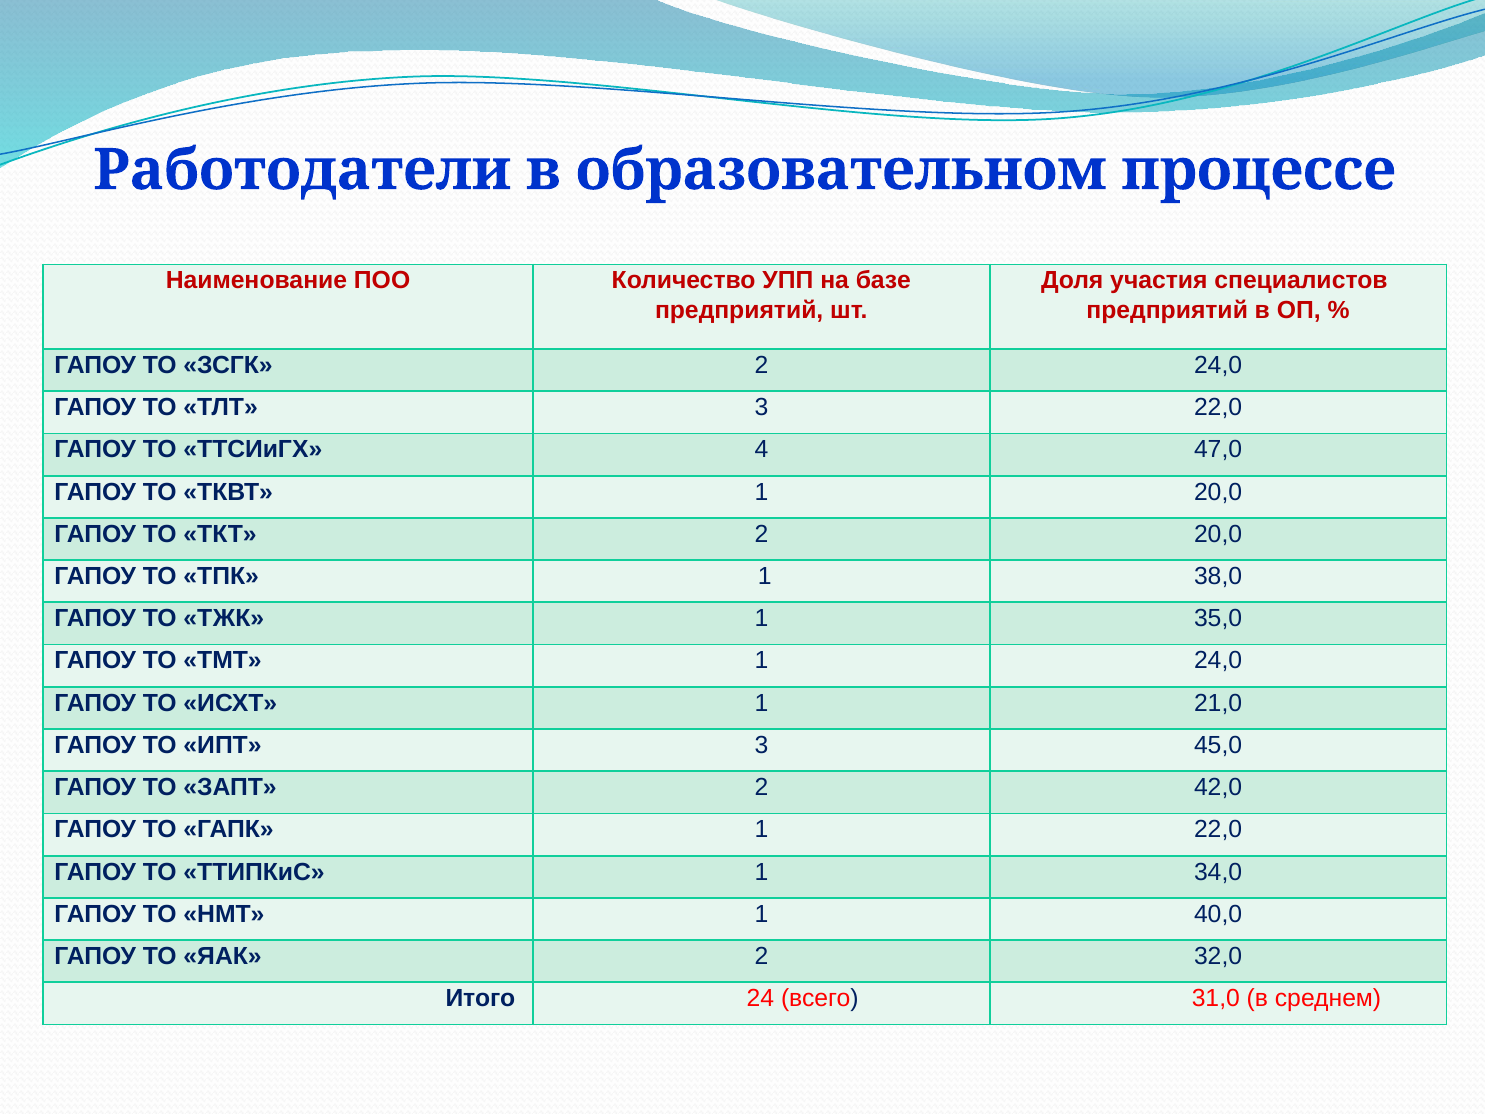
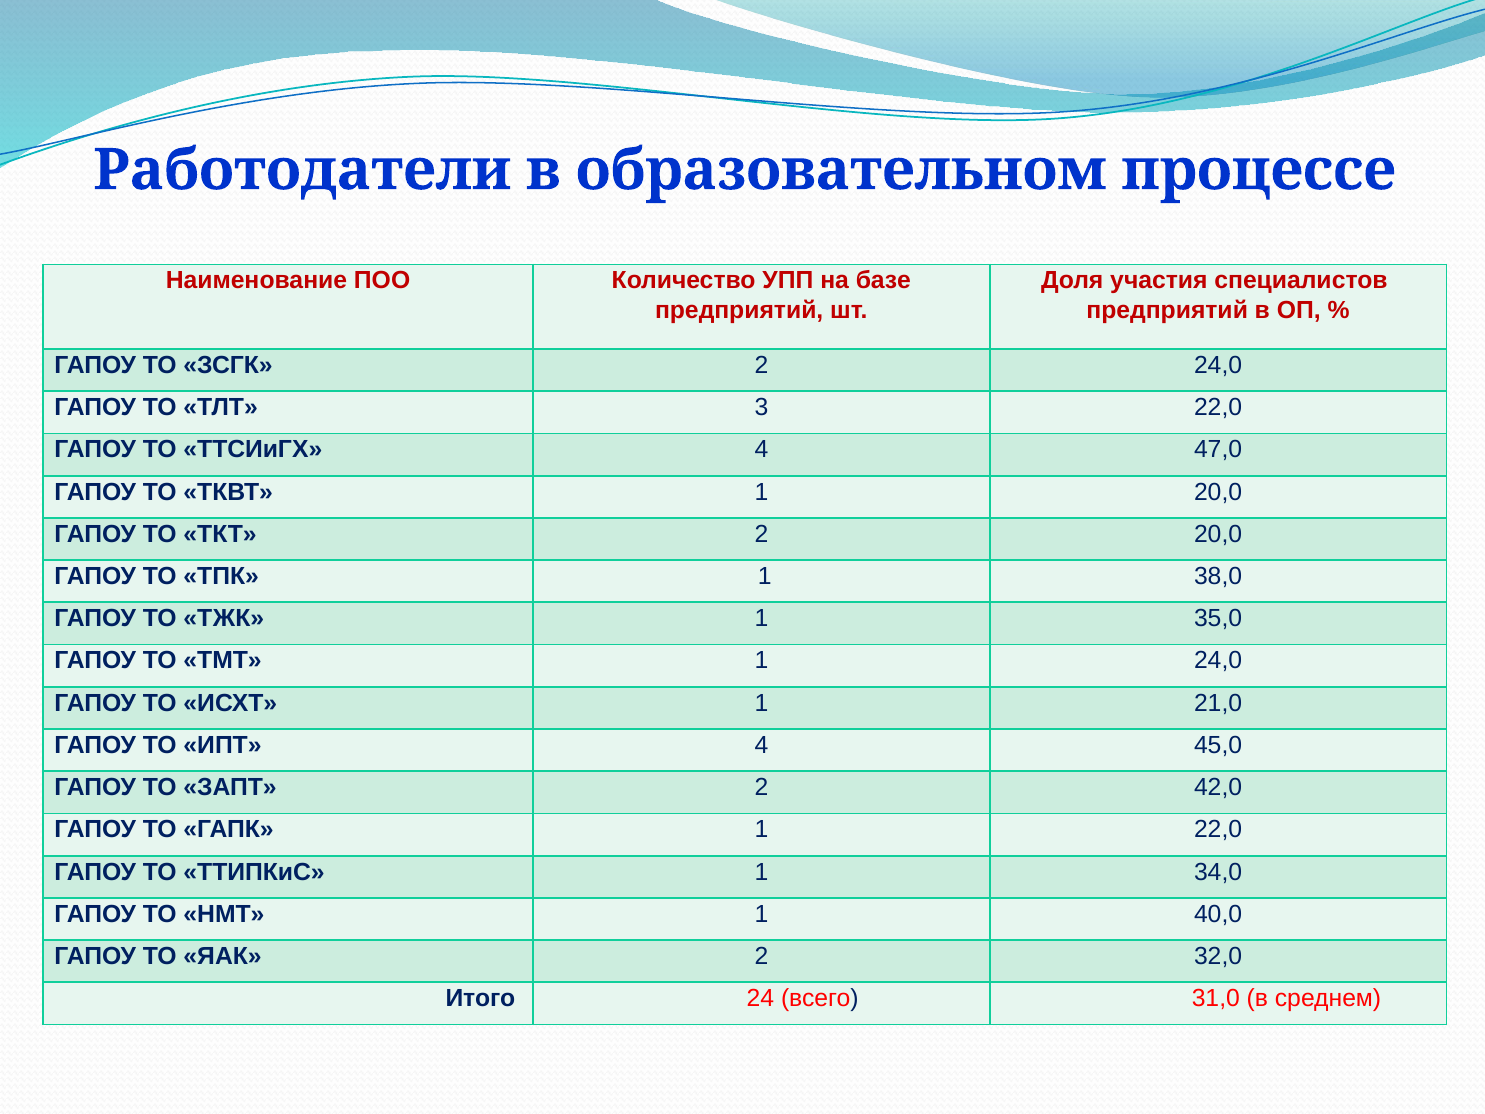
ИПТ 3: 3 -> 4 (762, 745)
